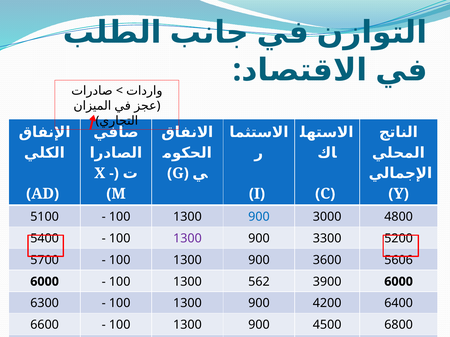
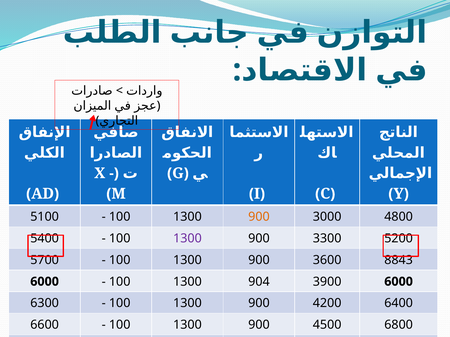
900 colour: blue -> orange (259, 217)
5606: 5606 -> 8843 (399, 260)
562: 562 -> 904 (259, 282)
